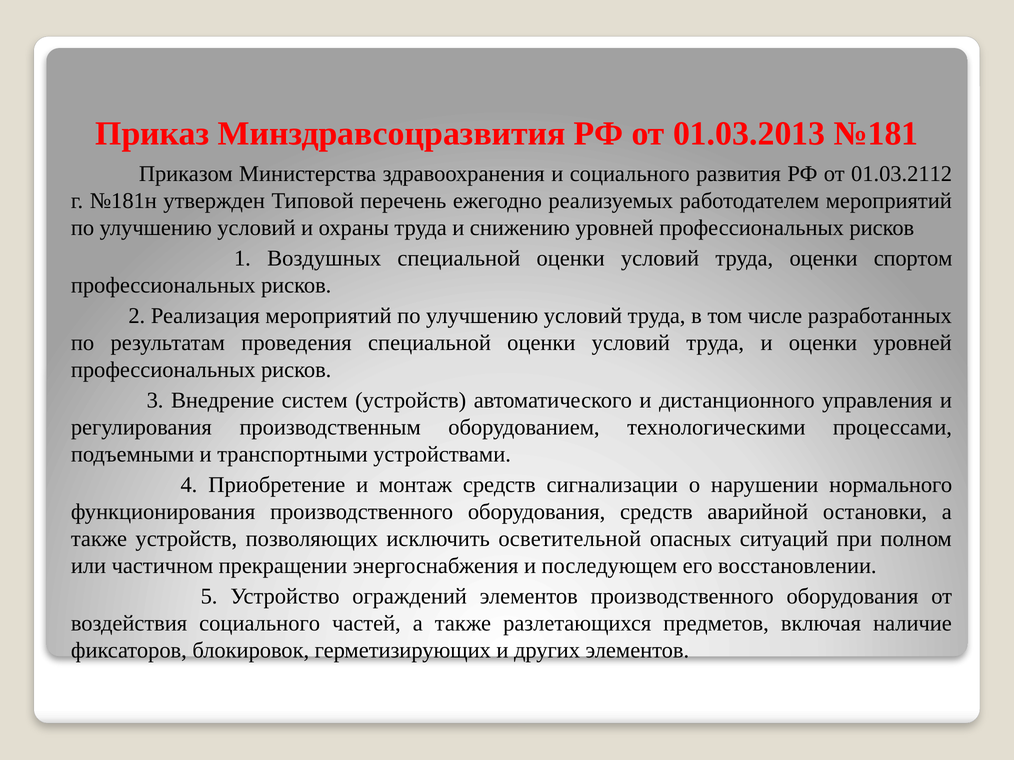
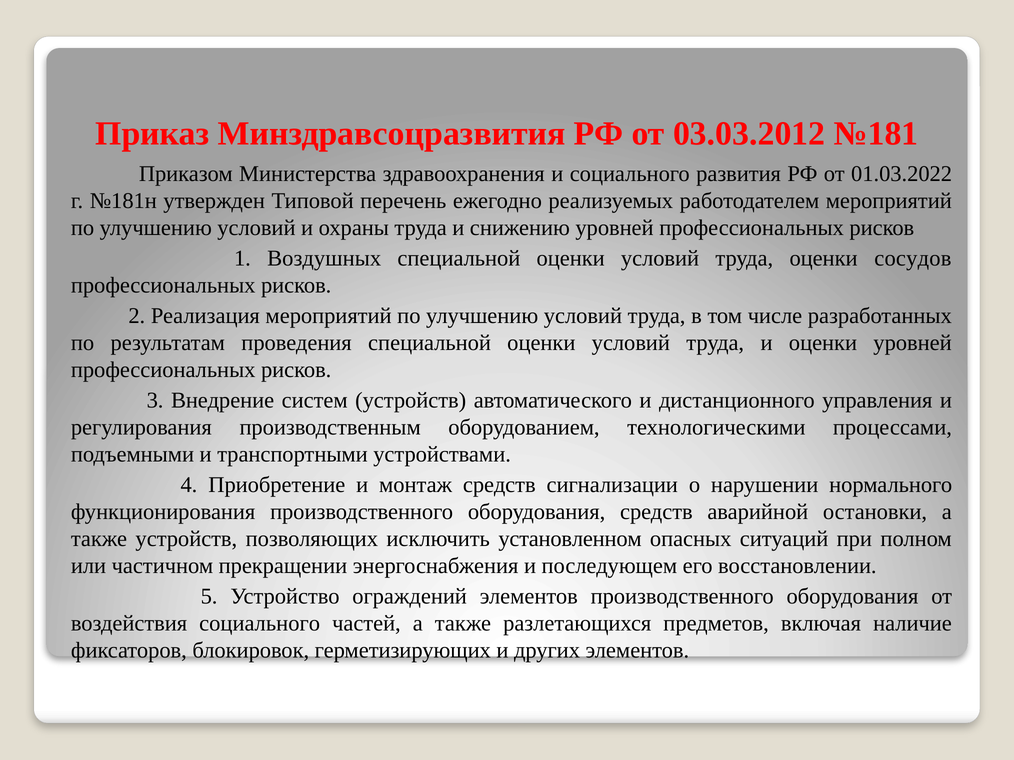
01.03.2013: 01.03.2013 -> 03.03.2012 (749, 134)
01.03.2112: 01.03.2112 -> 01.03.2022 (902, 174)
спортом: спортом -> сосудов (913, 258)
осветительной: осветительной -> установленном (570, 539)
